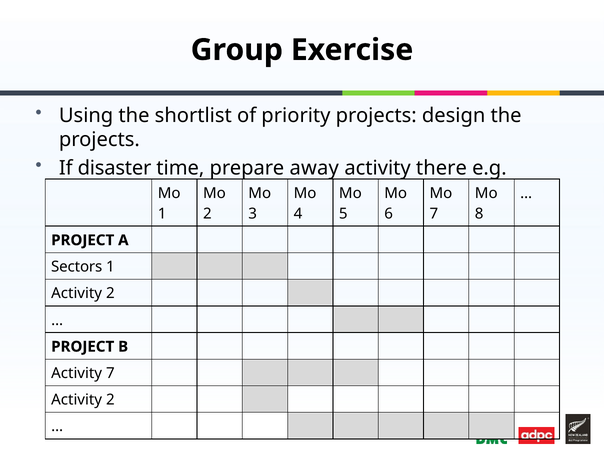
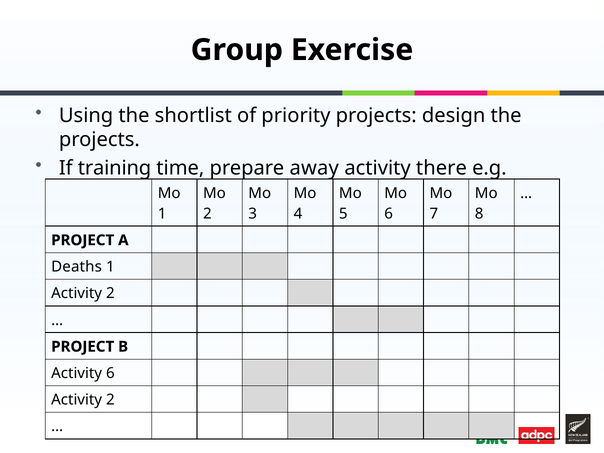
disaster: disaster -> training (115, 168)
Sectors: Sectors -> Deaths (77, 267)
Activity 7: 7 -> 6 (110, 373)
